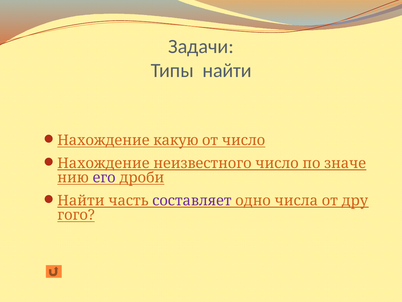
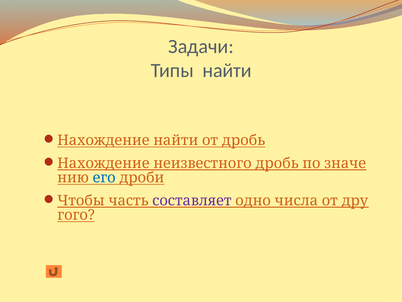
Нахождение какую: какую -> найти (176, 140)
от число: число -> дробь (243, 140)
неизвестного число: число -> дробь (277, 163)
его colour: purple -> blue (104, 178)
Найти: Найти -> Чтобы (81, 200)
